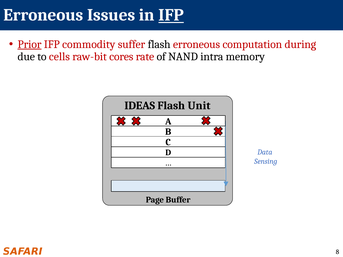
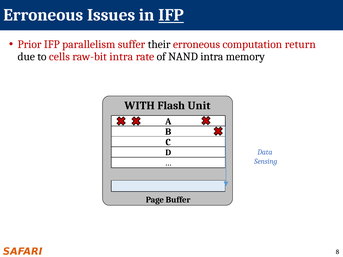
Prior underline: present -> none (30, 44)
commodity: commodity -> parallelism (89, 44)
suffer flash: flash -> their (159, 44)
during: during -> return (300, 44)
raw-bit cores: cores -> intra (121, 57)
IDEAS: IDEAS -> WITH (140, 106)
